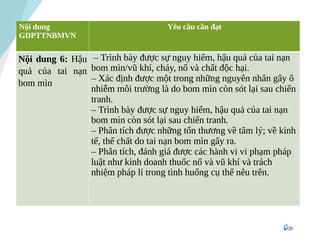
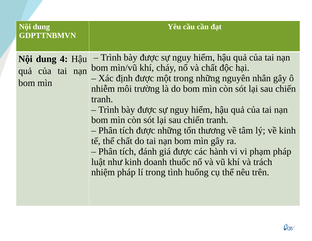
6: 6 -> 4 (64, 59)
